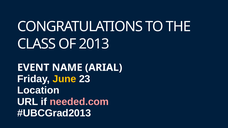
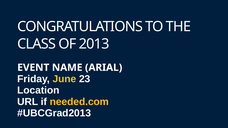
needed.com colour: pink -> yellow (79, 102)
